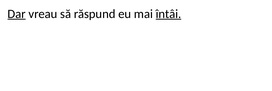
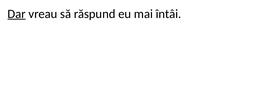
întâi underline: present -> none (169, 14)
